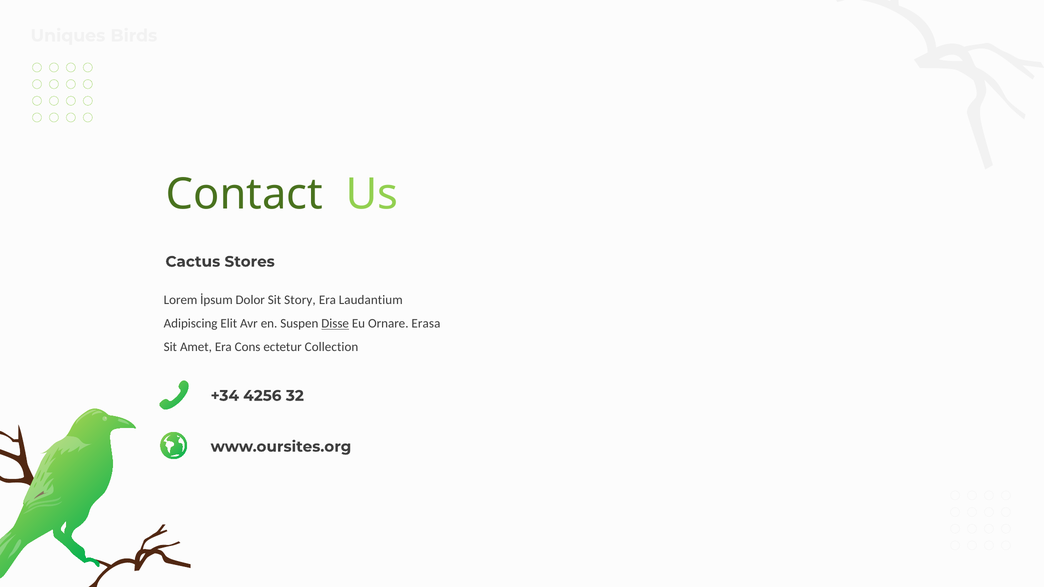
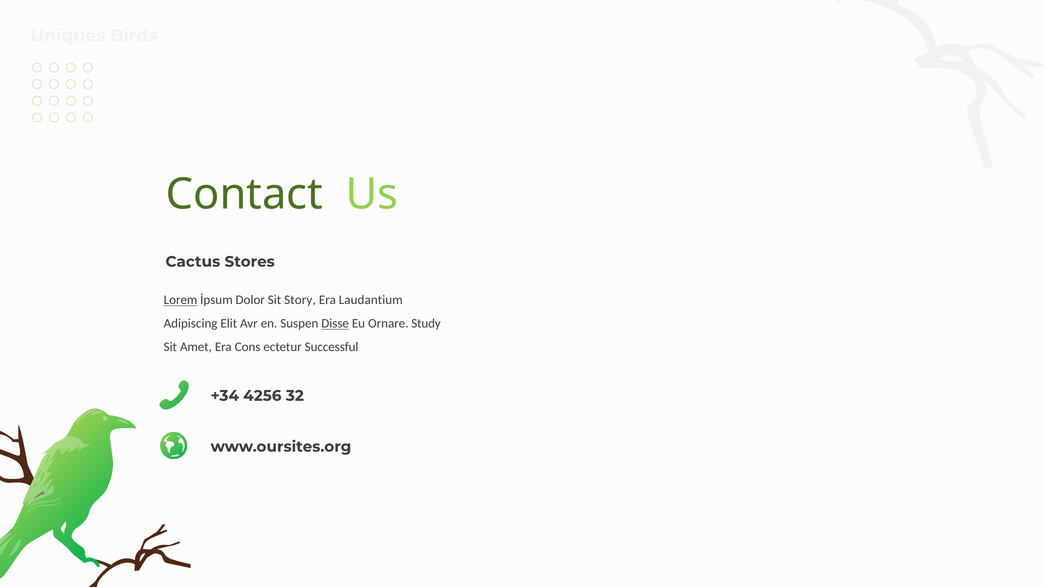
Lorem underline: none -> present (181, 300)
Erasa: Erasa -> Study (426, 324)
Collection: Collection -> Successful (332, 347)
